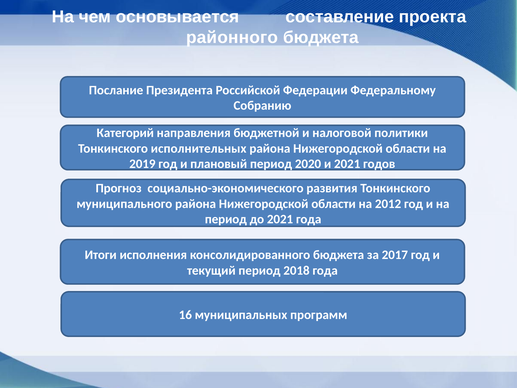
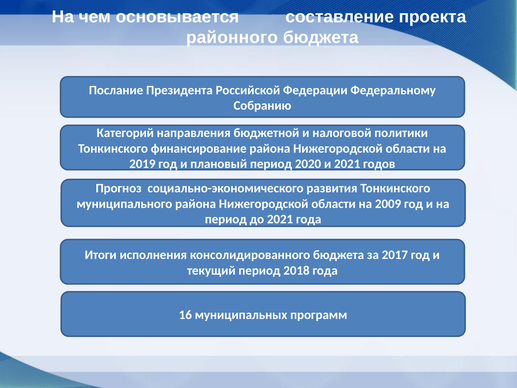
исполнительных: исполнительных -> финансирование (199, 148)
2012: 2012 -> 2009 (388, 204)
